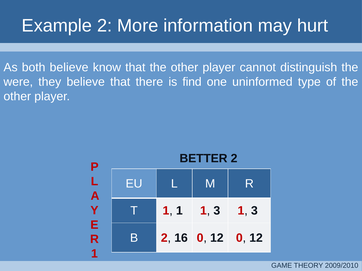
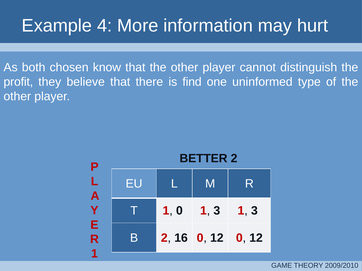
Example 2: 2 -> 4 (105, 26)
both believe: believe -> chosen (69, 68)
were: were -> profit (18, 82)
T 1 1: 1 -> 0 (179, 211)
